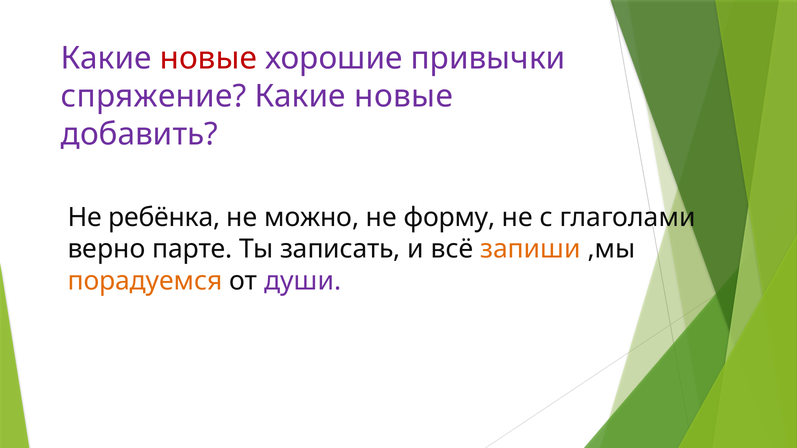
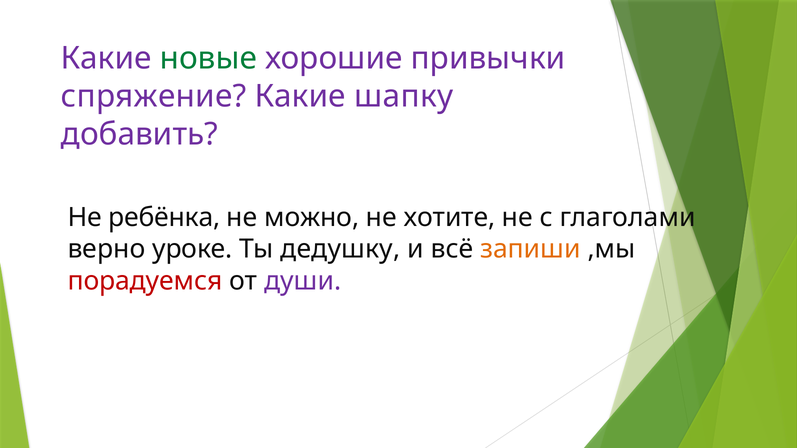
новые colour: red -> green (208, 59)
новые: новые -> шапку (404, 96)
форму: форму -> хотите (450, 217)
парте: парте -> уроке (192, 249)
записать: записать -> дедушку (340, 249)
порадуемся colour: orange -> red (145, 281)
